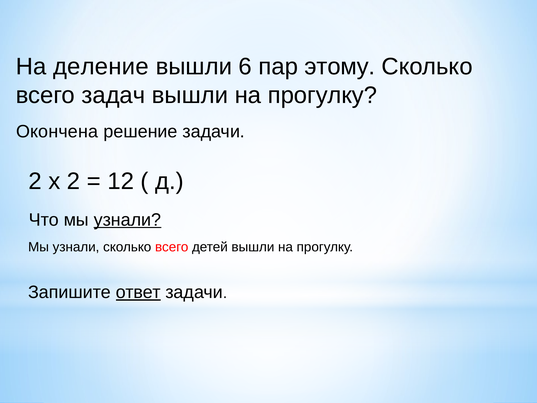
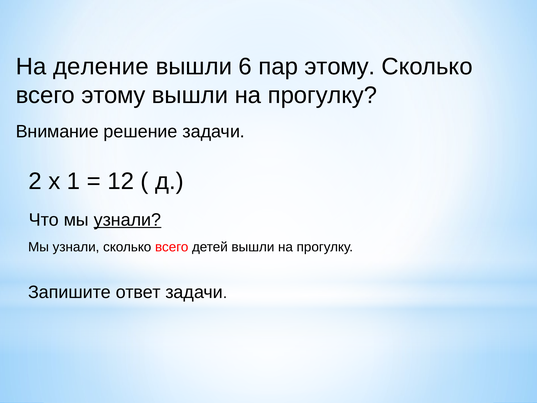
всего задач: задач -> этому (114, 95)
Окончена: Окончена -> Внимание (57, 131)
х 2: 2 -> 1 (74, 181)
ответ underline: present -> none (138, 292)
